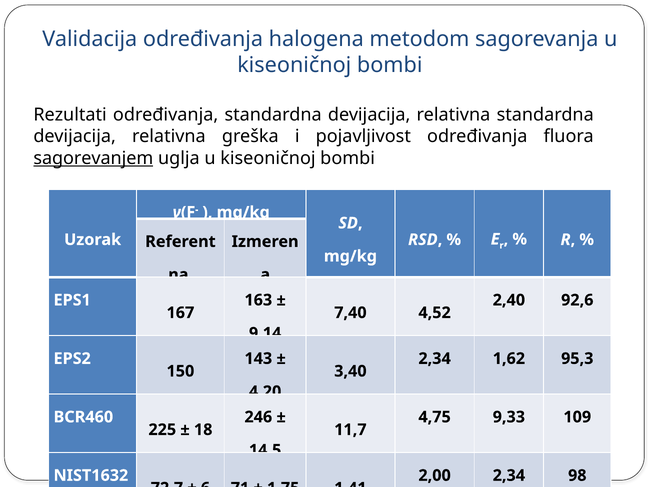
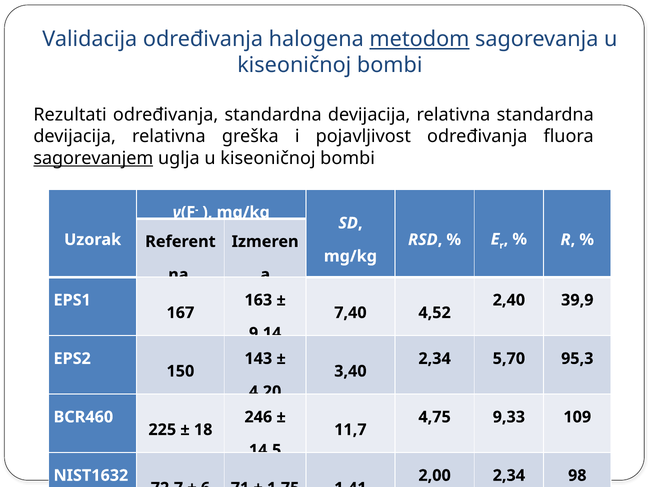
metodom underline: none -> present (419, 39)
92,6: 92,6 -> 39,9 (577, 300)
1,62: 1,62 -> 5,70 (509, 358)
